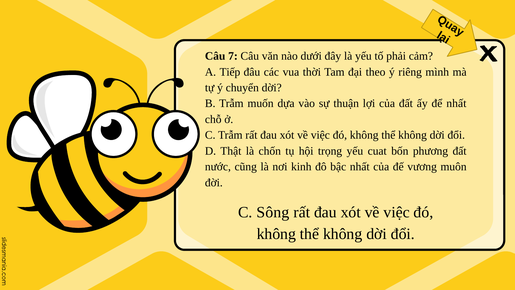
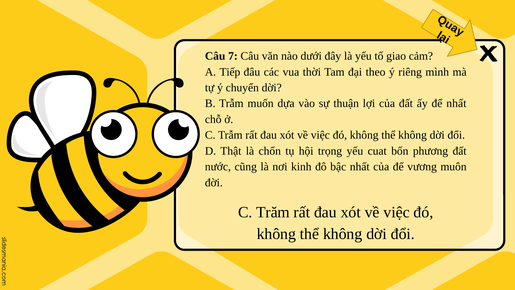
phải: phải -> giao (396, 56)
Sông: Sông -> Trăm (273, 212)
